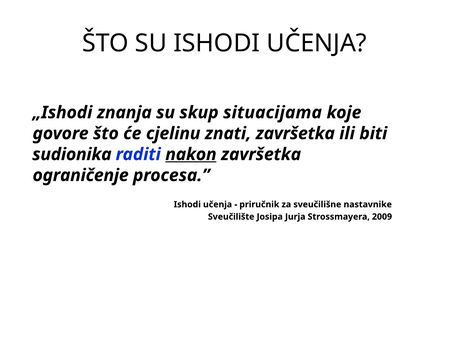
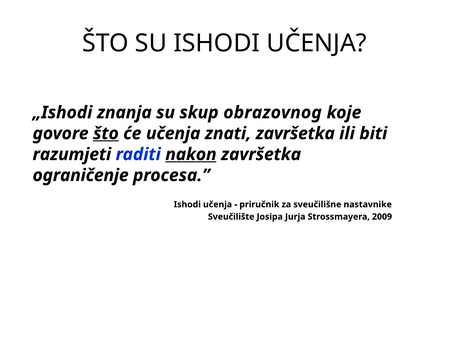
situacijama: situacijama -> obrazovnog (273, 112)
što underline: none -> present (106, 133)
će cjelinu: cjelinu -> učenja (173, 133)
sudionika: sudionika -> razumjeti (72, 154)
